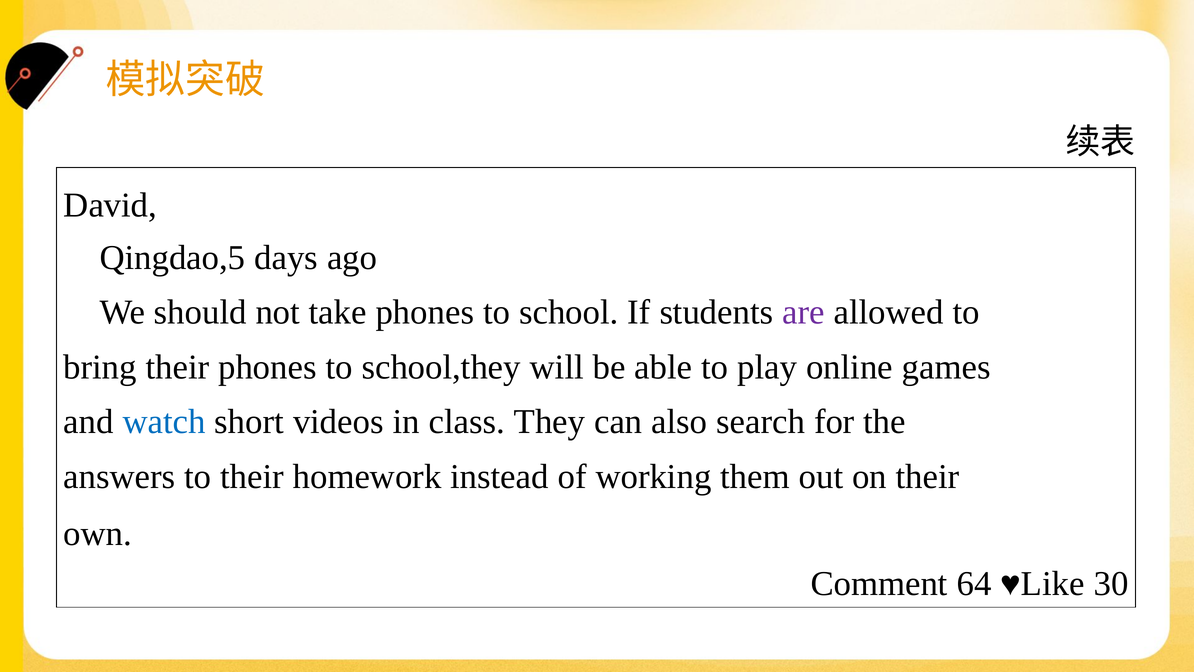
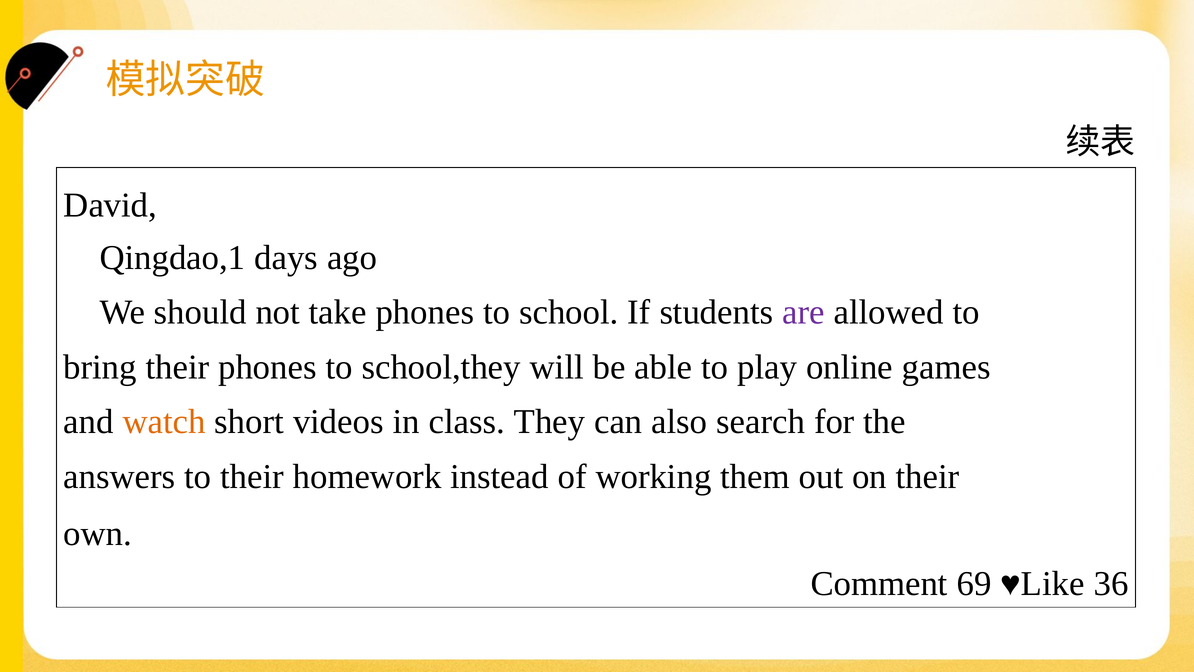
Qingdao,5: Qingdao,5 -> Qingdao,1 (172, 257)
watch colour: blue -> orange (164, 422)
64: 64 -> 69 (974, 583)
30: 30 -> 36 (1111, 583)
